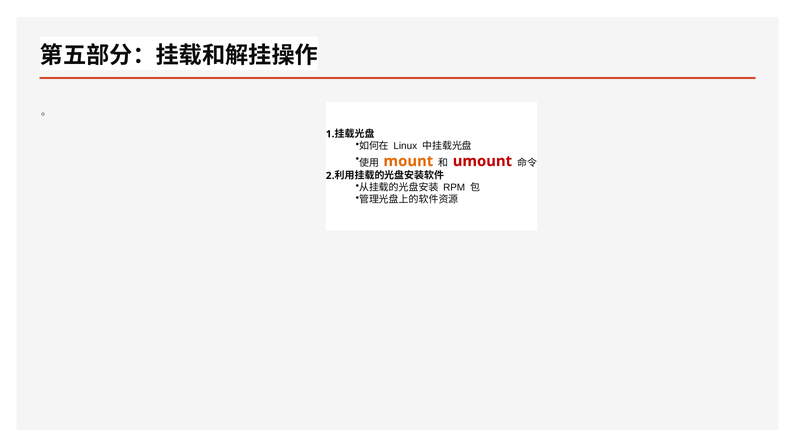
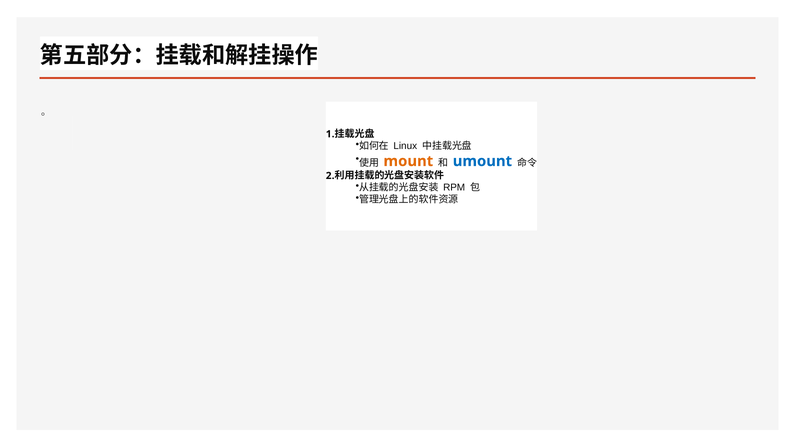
umount colour: red -> blue (482, 161)
